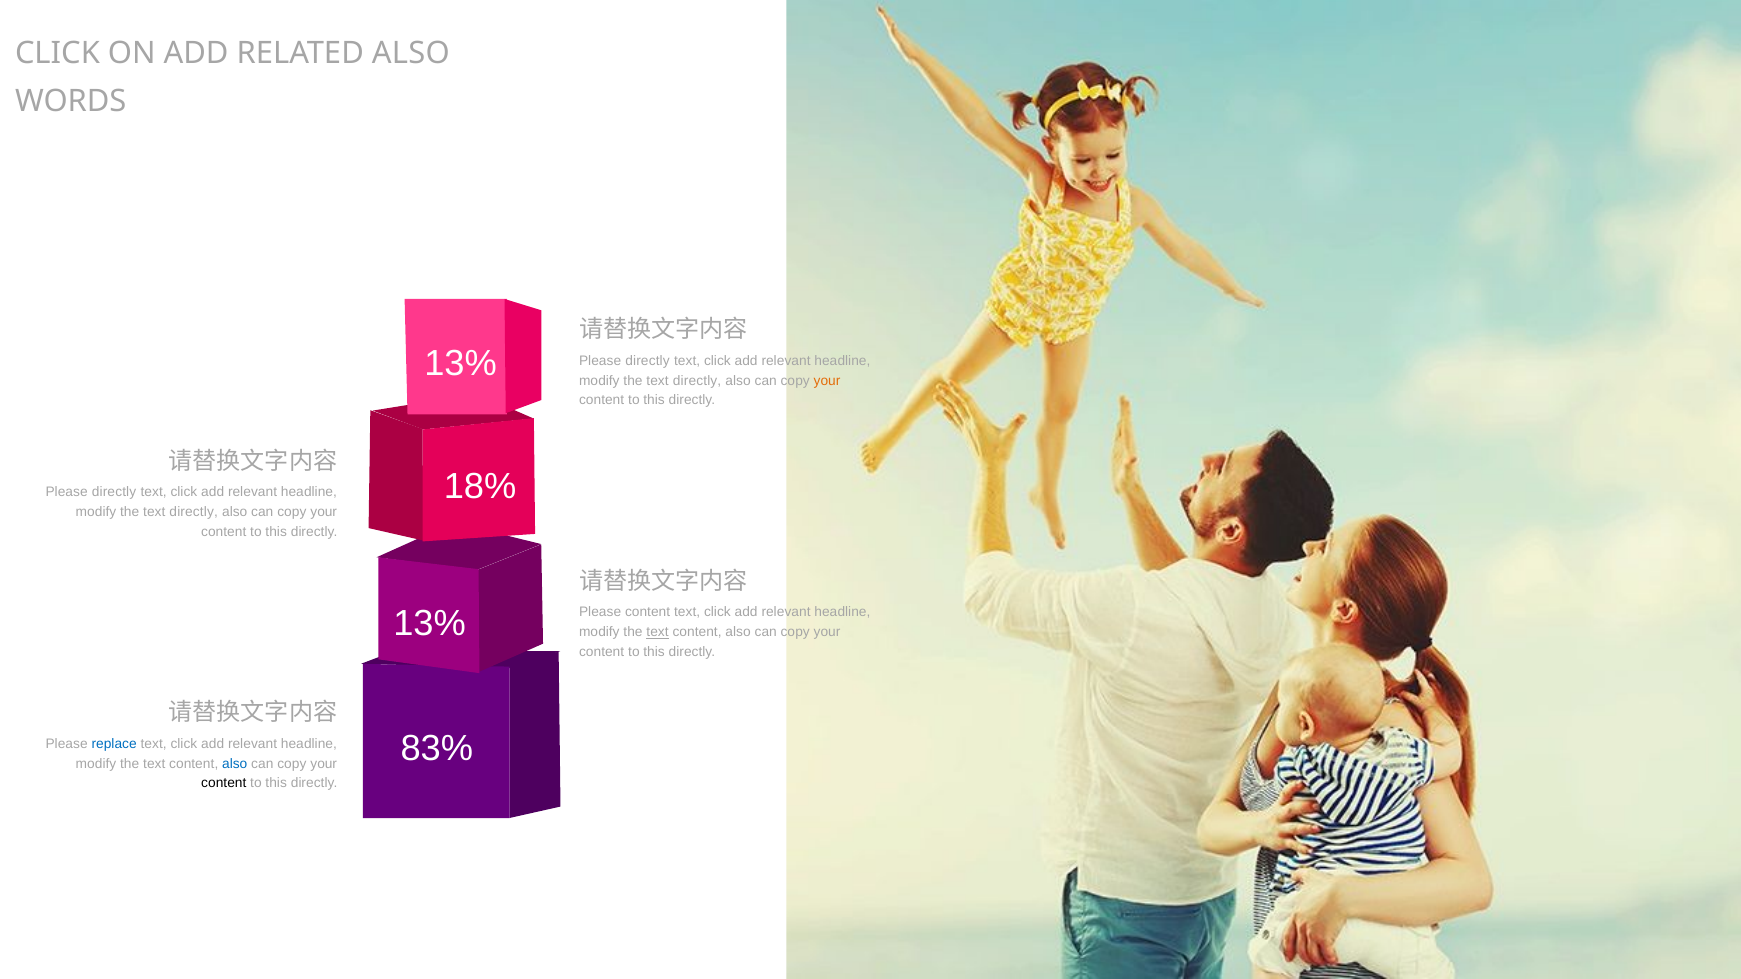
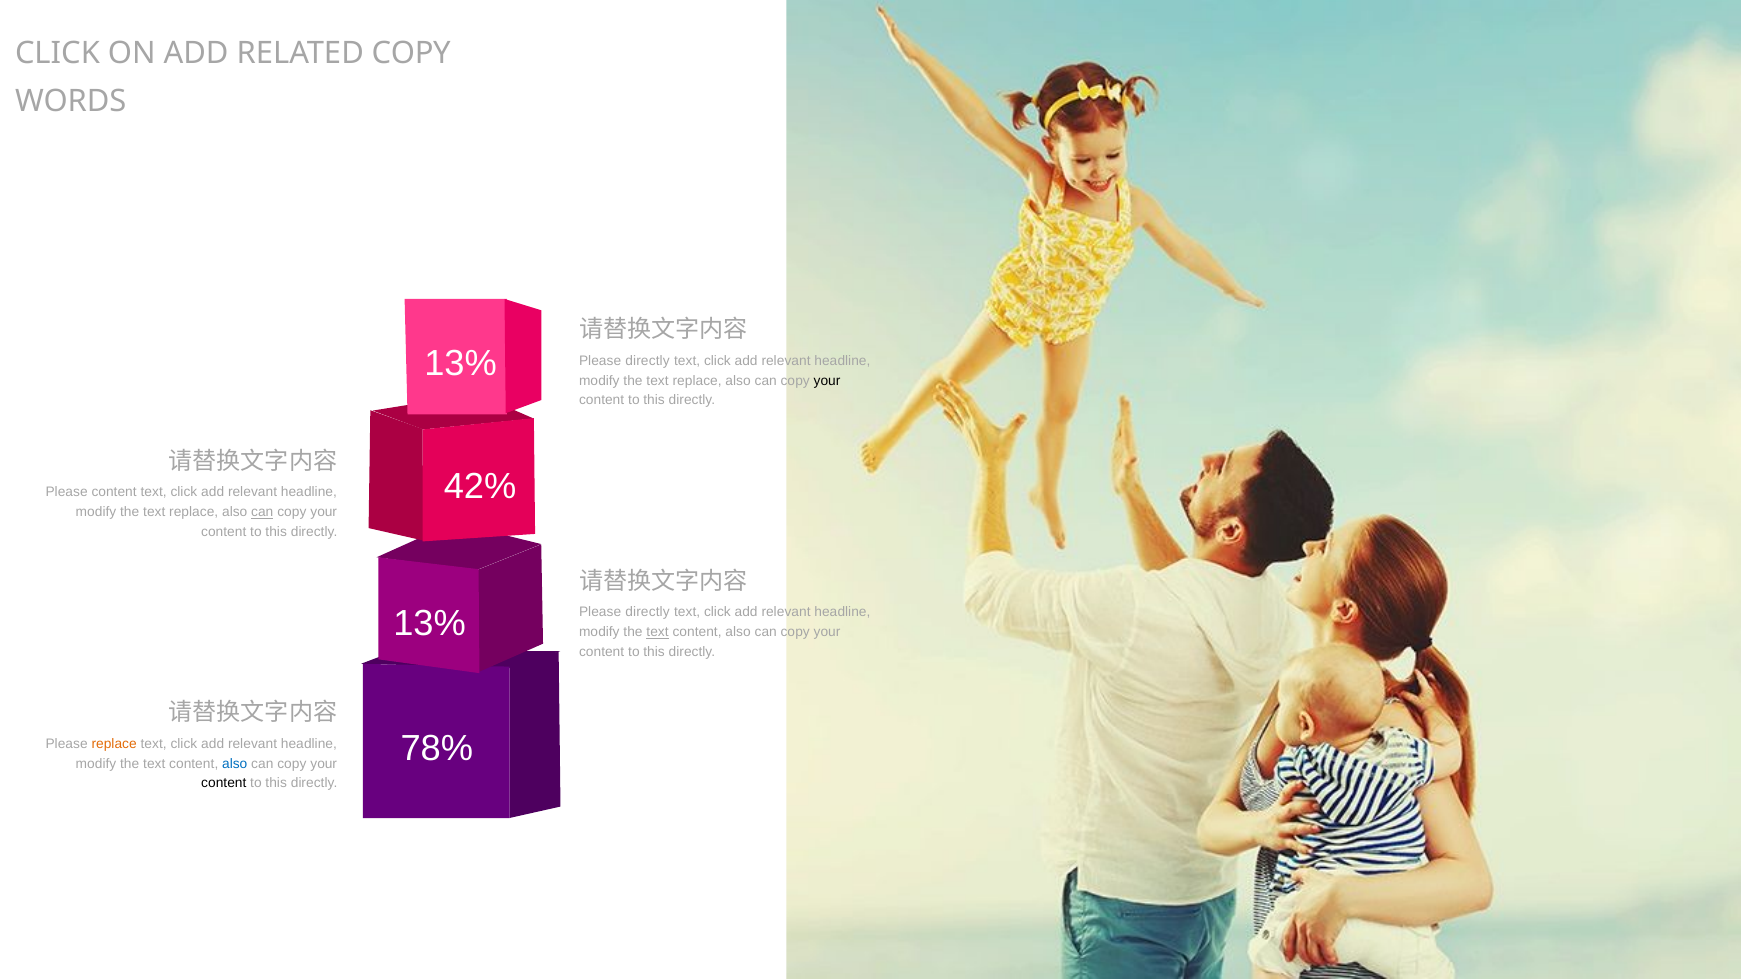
RELATED ALSO: ALSO -> COPY (411, 53)
directly: directly -> replace (697, 381)
your colour: orange -> black (827, 381)
18%: 18% -> 42% (480, 487)
directly: directly -> content (114, 493)
directly: directly -> replace (194, 512)
can underline: none -> present (262, 512)
content: content -> directly (648, 612)
83%: 83% -> 78% (437, 748)
replace colour: blue -> orange (114, 744)
